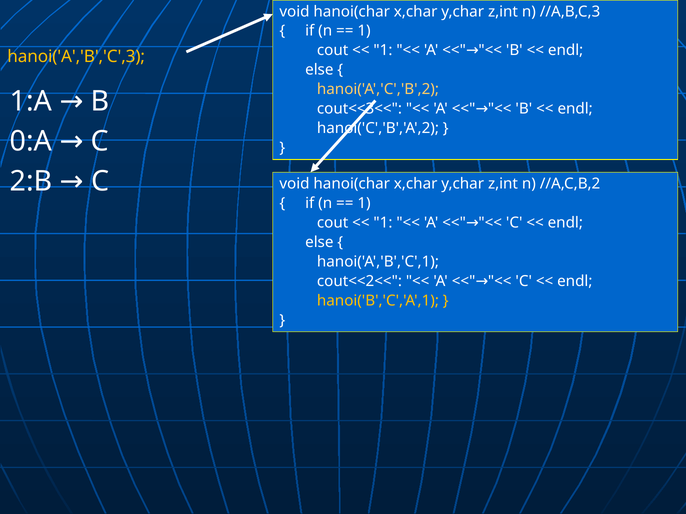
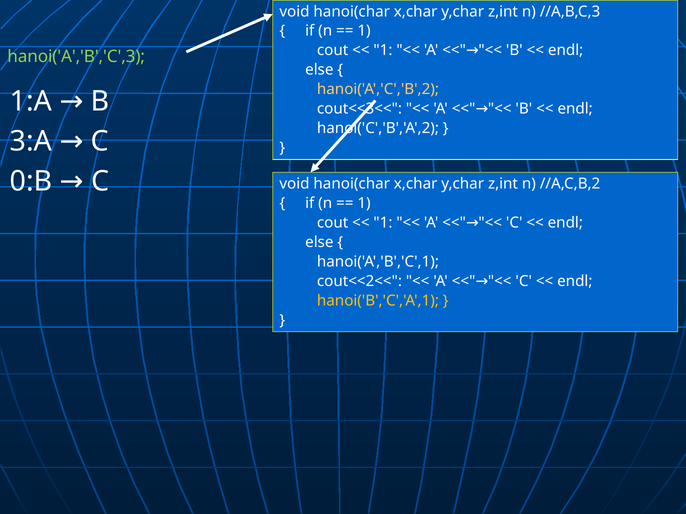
hanoi('A','B','C',3 colour: yellow -> light green (76, 57)
0:A: 0:A -> 3:A (31, 141)
2:B: 2:B -> 0:B (31, 182)
